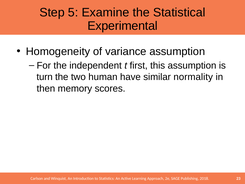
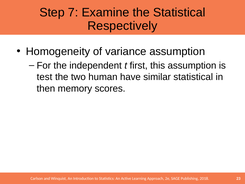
5: 5 -> 7 (73, 12)
Experimental: Experimental -> Respectively (122, 26)
turn: turn -> test (45, 77)
similar normality: normality -> statistical (193, 77)
